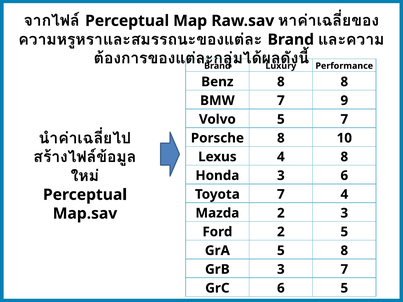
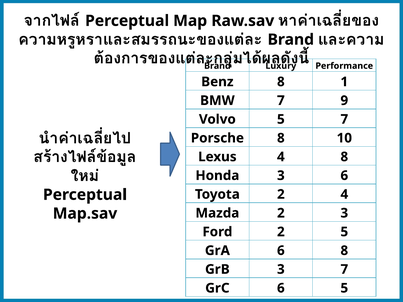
8 8: 8 -> 1 (344, 82)
Toyota 7: 7 -> 2 (281, 194)
GrA 5: 5 -> 6 (281, 251)
